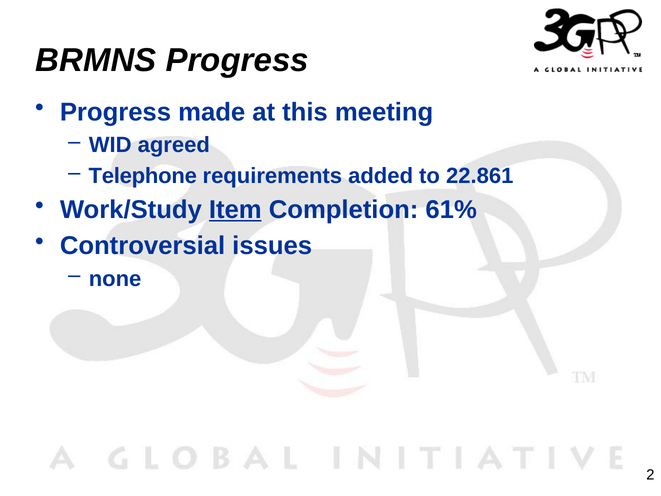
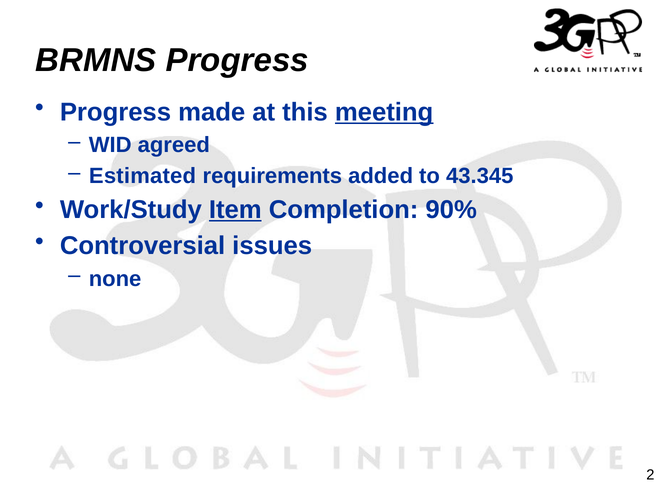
meeting underline: none -> present (384, 112)
Telephone: Telephone -> Estimated (143, 176)
22.861: 22.861 -> 43.345 (480, 176)
61%: 61% -> 90% (451, 210)
